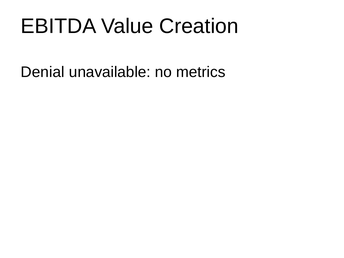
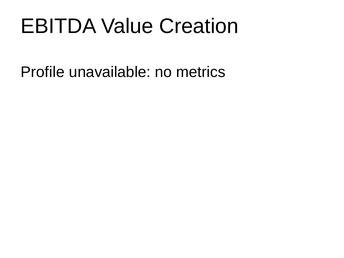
Denial: Denial -> Profile (43, 72)
